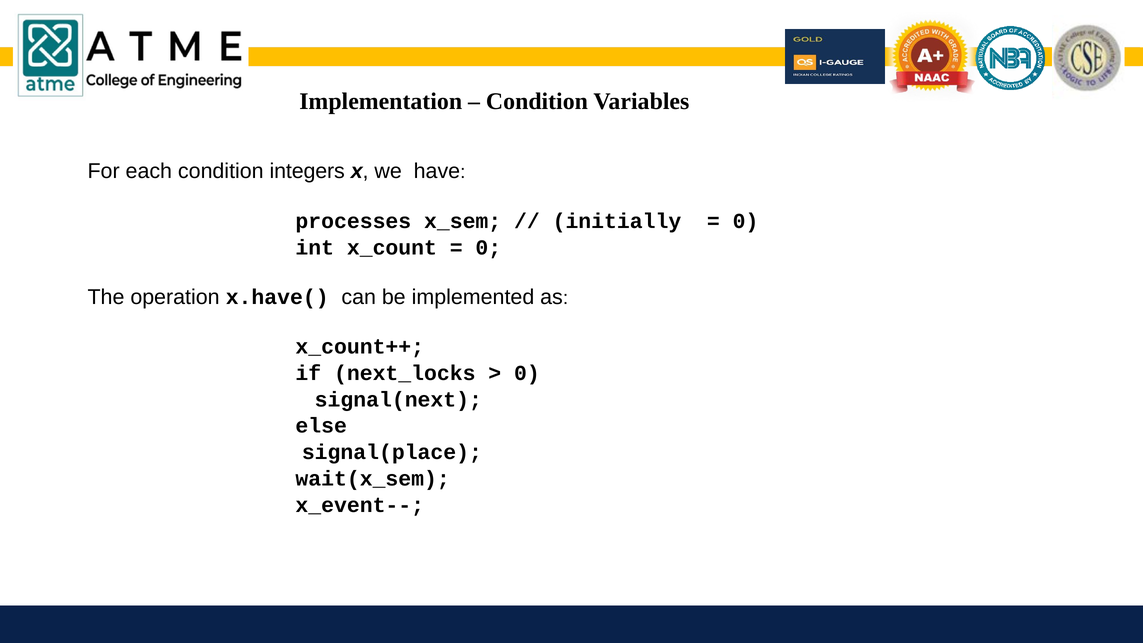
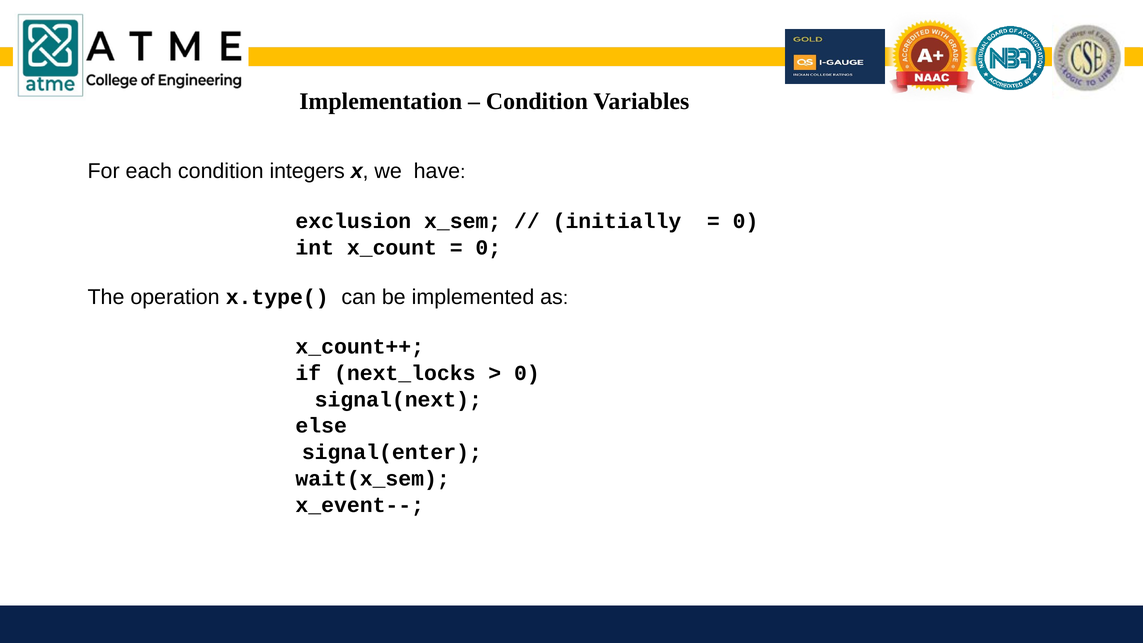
processes: processes -> exclusion (353, 221)
x.have(: x.have( -> x.type( (277, 297)
signal(place: signal(place -> signal(enter (392, 452)
